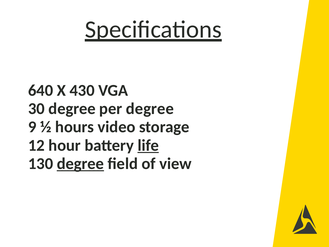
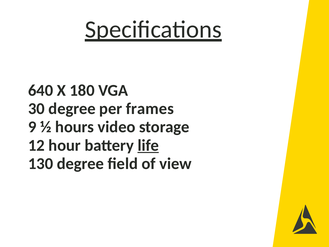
430: 430 -> 180 (82, 90)
per degree: degree -> frames (150, 109)
degree underline: present -> none (80, 163)
